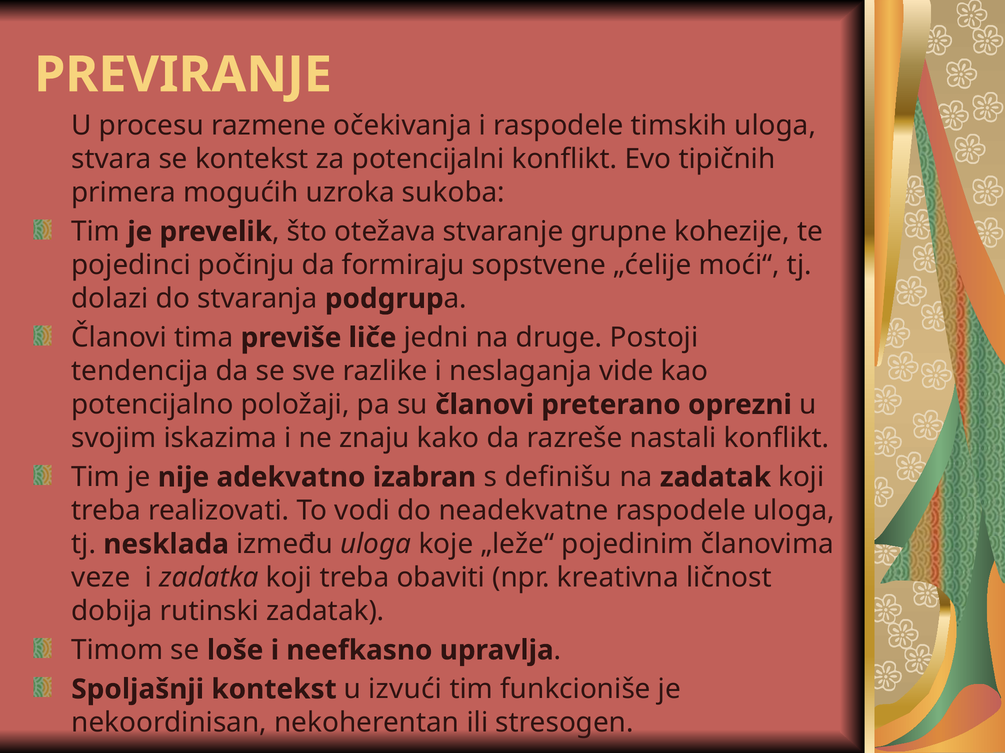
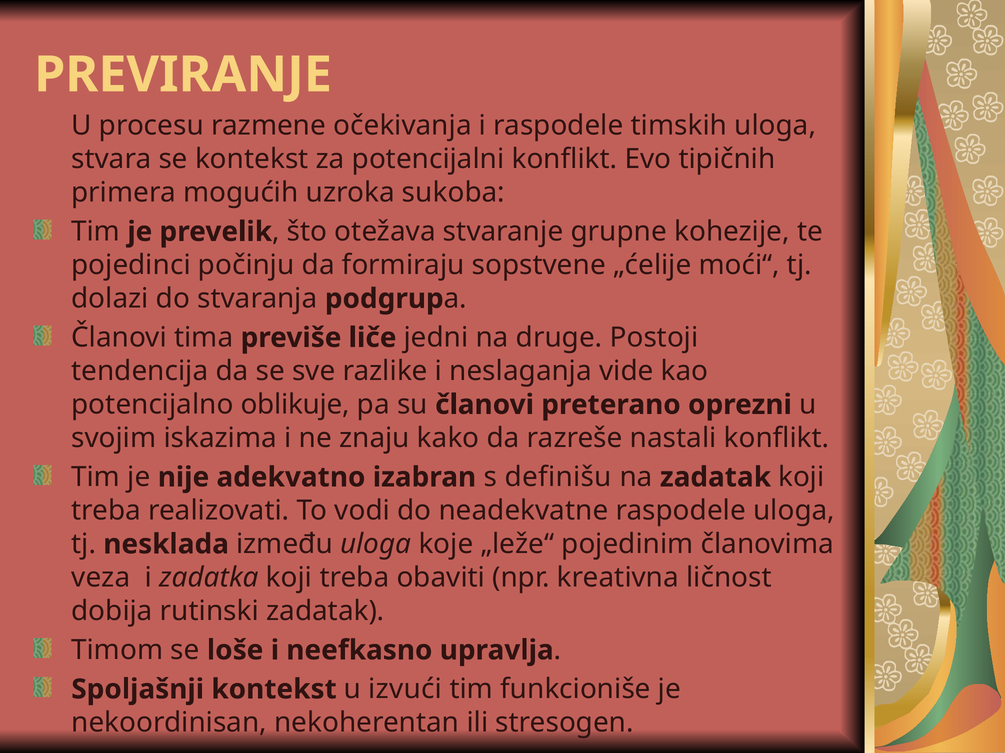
položaji: položaji -> oblikuje (295, 405)
veze: veze -> veza (101, 578)
